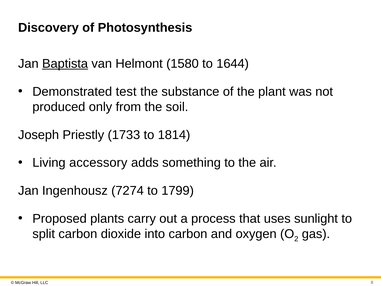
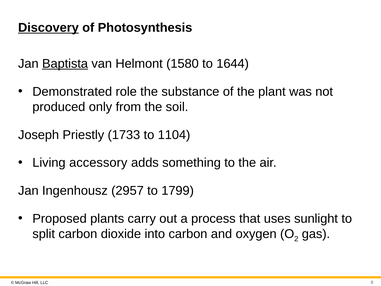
Discovery underline: none -> present (48, 28)
test: test -> role (126, 92)
1814: 1814 -> 1104 (174, 135)
7274: 7274 -> 2957 (128, 191)
